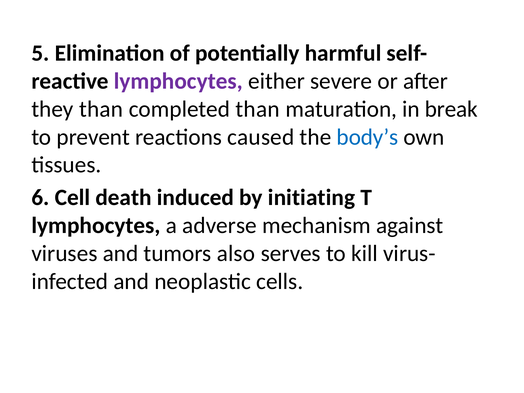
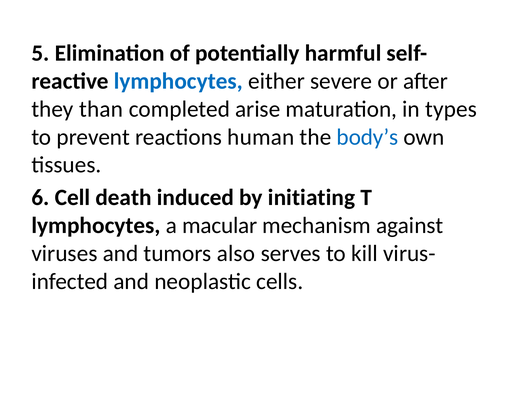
lymphocytes colour: purple -> blue (178, 81)
completed than: than -> arise (258, 109)
break: break -> types (451, 109)
caused: caused -> human (261, 137)
adverse: adverse -> macular (220, 226)
